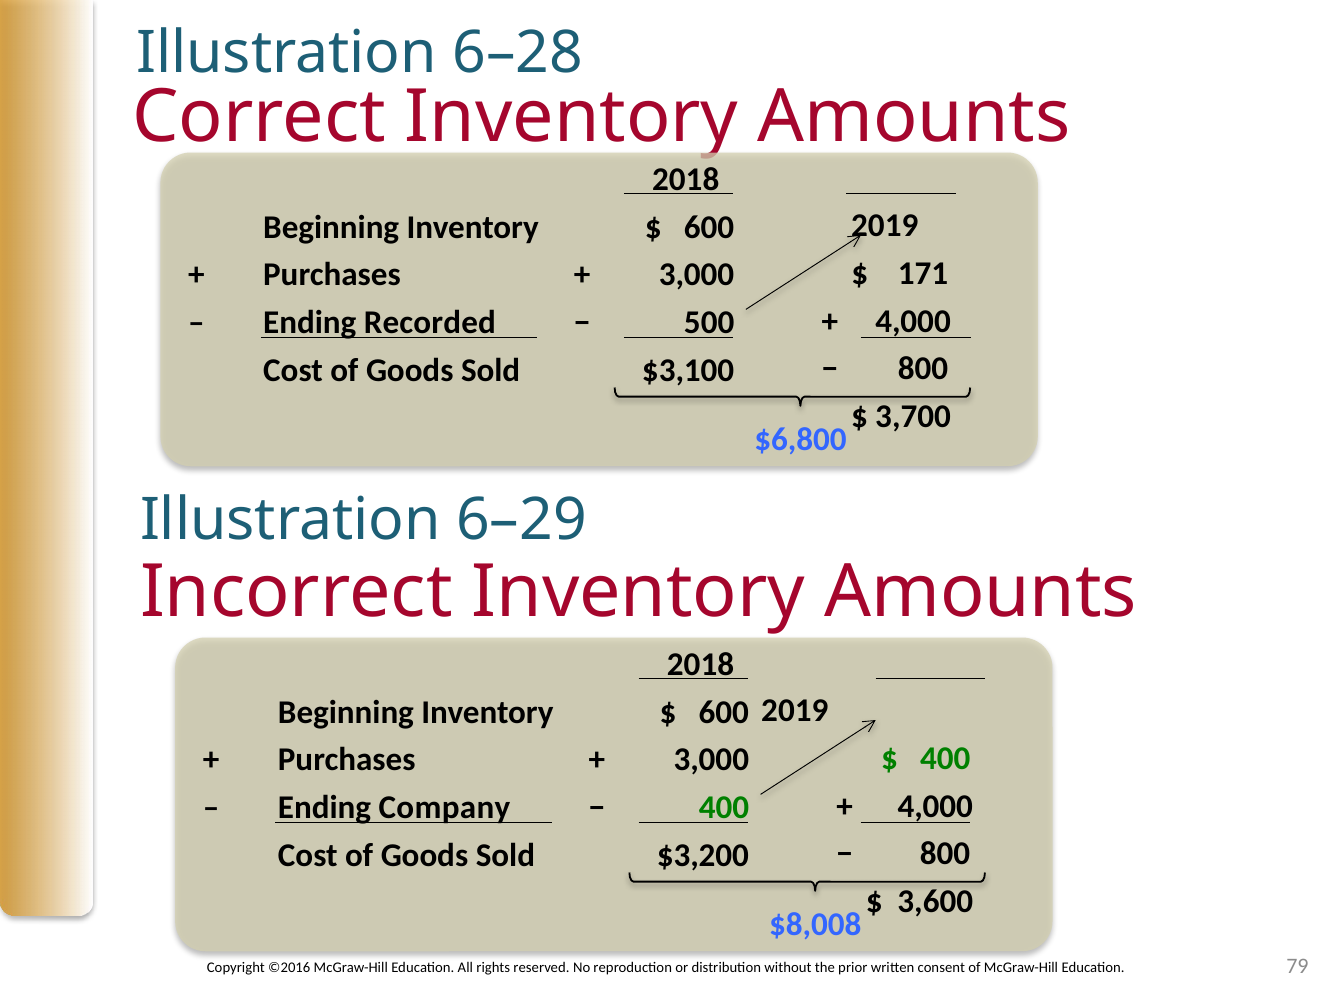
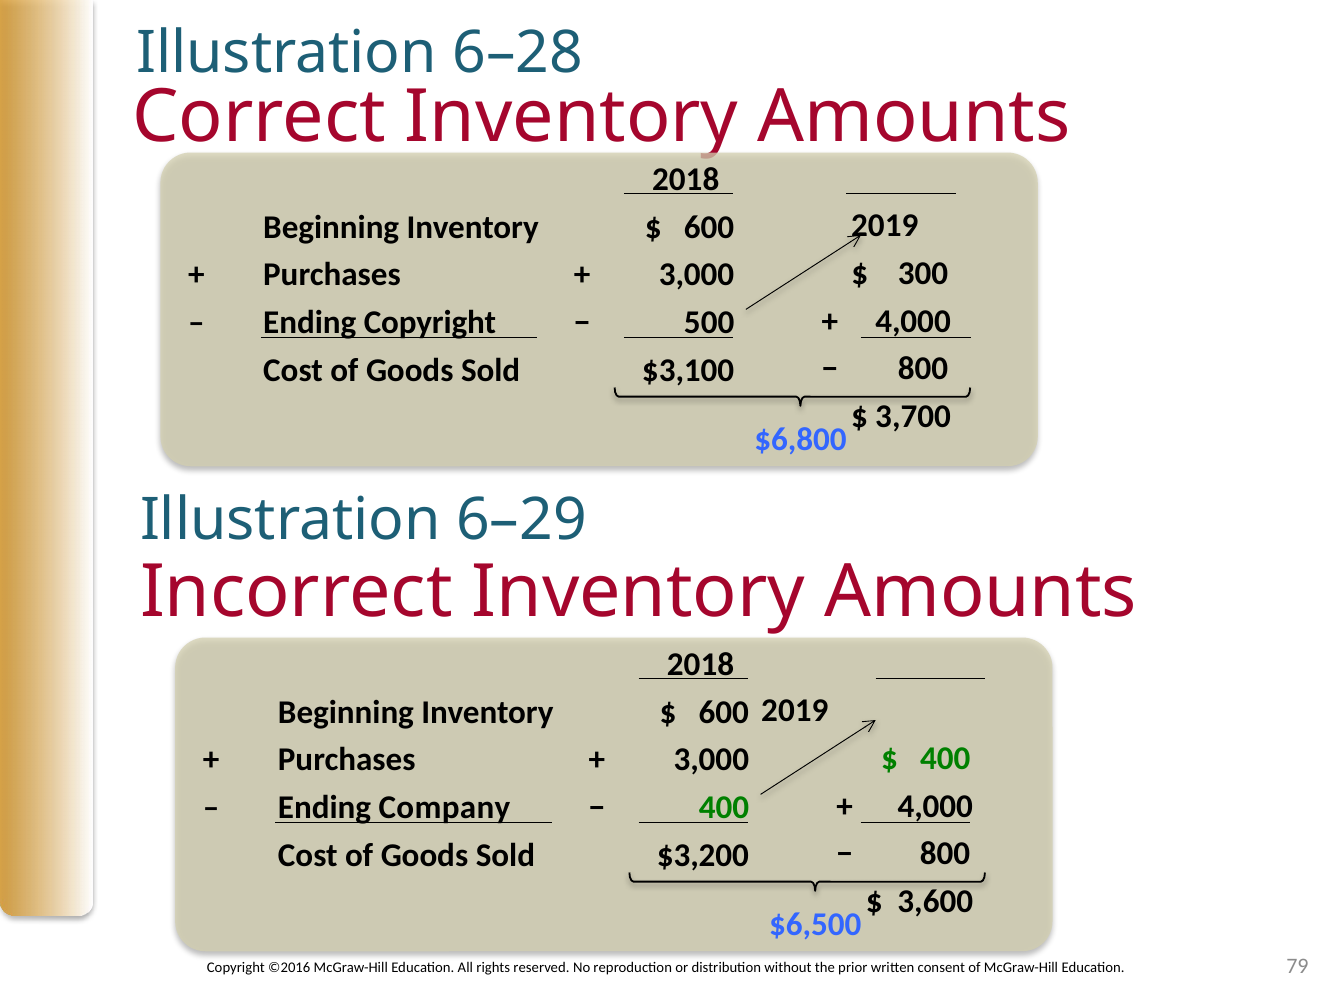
171: 171 -> 300 (923, 274)
Ending Recorded: Recorded -> Copyright (430, 323)
$8,008: $8,008 -> $6,500 (815, 925)
